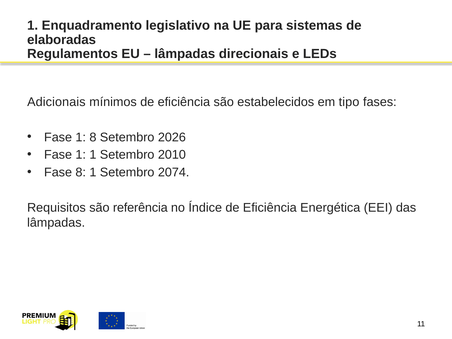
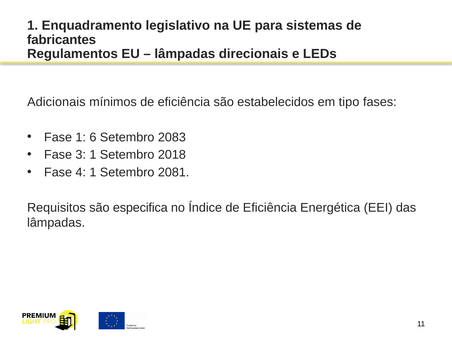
elaboradas: elaboradas -> fabricantes (62, 40)
1 8: 8 -> 6 (93, 137)
2026: 2026 -> 2083 (172, 137)
1: 1 -> 3 (81, 155)
2010: 2010 -> 2018 (172, 155)
Fase 8: 8 -> 4 (81, 172)
2074: 2074 -> 2081 (174, 172)
referência: referência -> especifica (140, 208)
